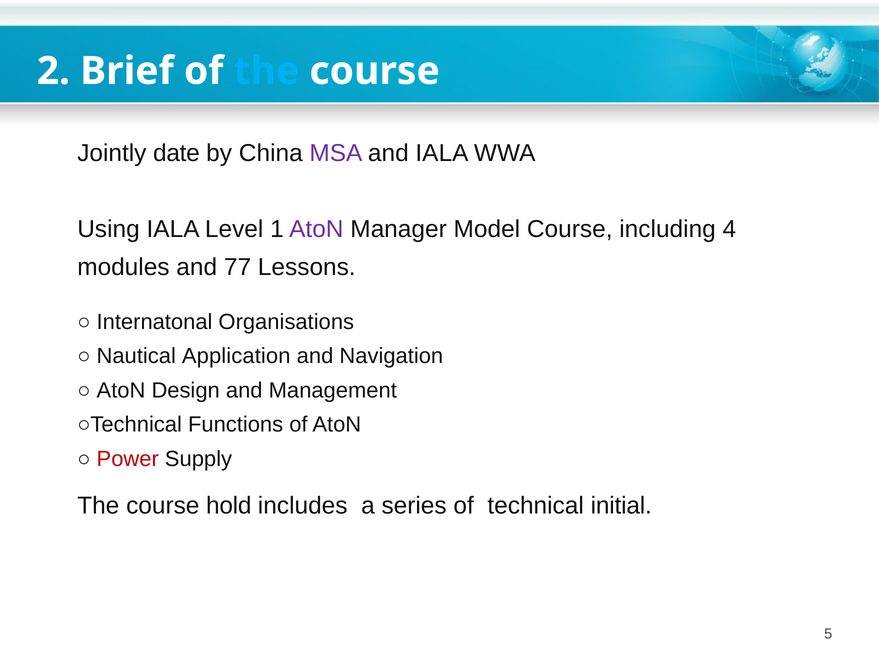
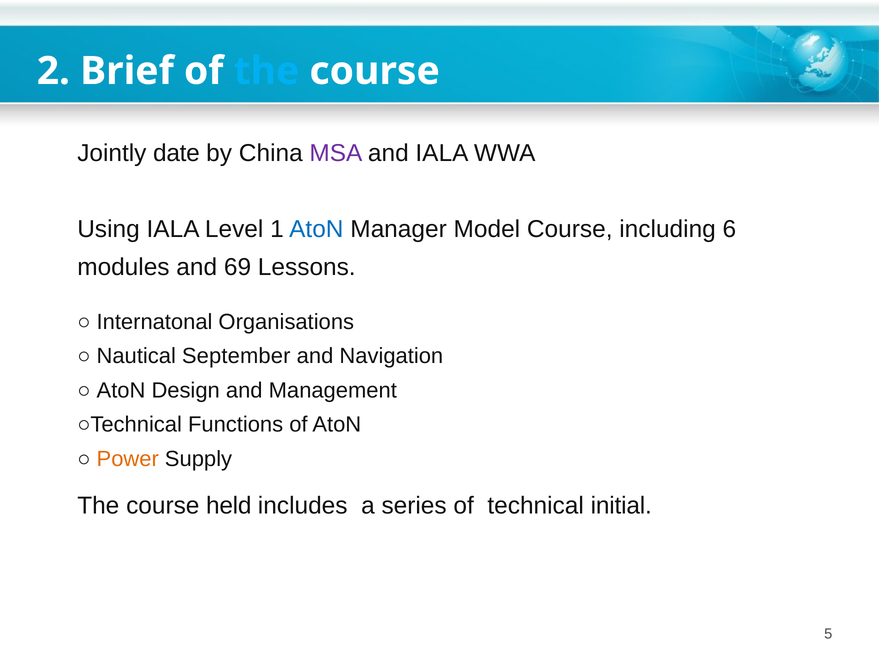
AtoN colour: purple -> blue (316, 229)
4: 4 -> 6 (729, 229)
77: 77 -> 69 (238, 267)
Application: Application -> September (236, 356)
Power colour: red -> orange (128, 459)
hold: hold -> held (229, 506)
